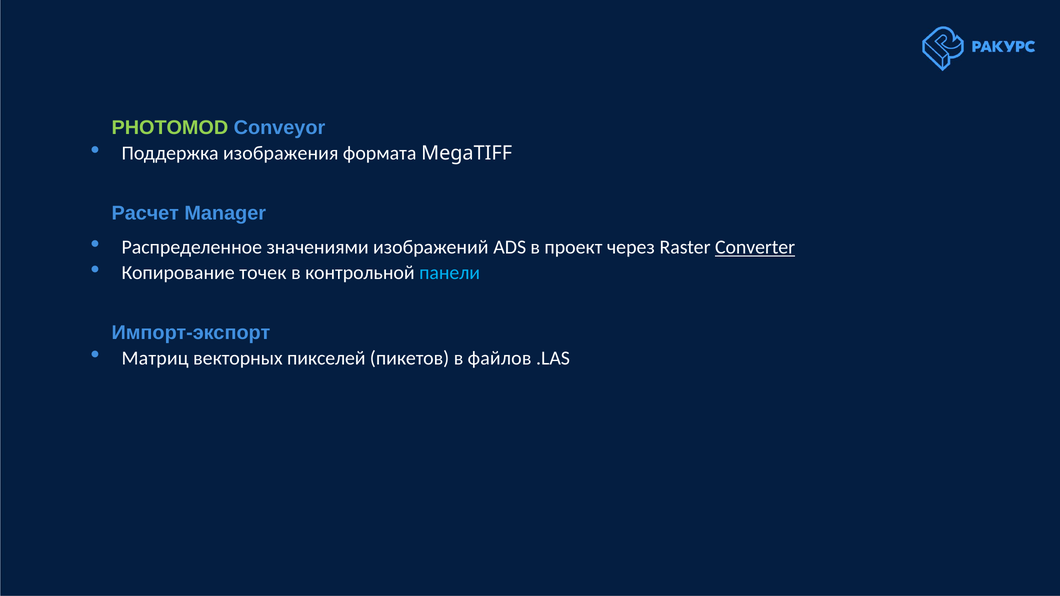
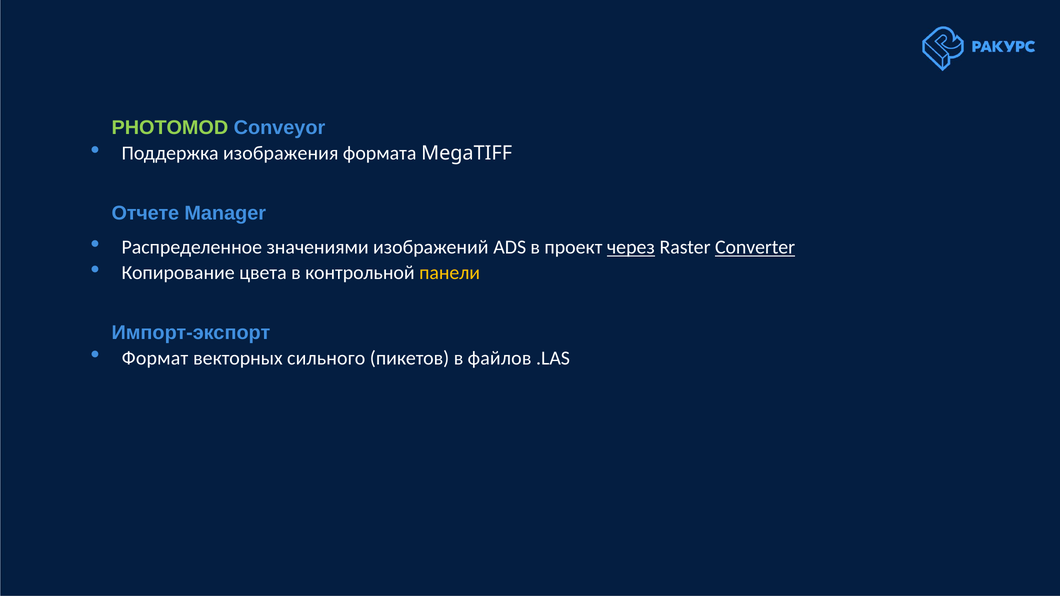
Расчет: Расчет -> Отчете (145, 213)
через underline: none -> present (631, 247)
точек: точек -> цвета (263, 273)
панели colour: light blue -> yellow (450, 273)
Матриц: Матриц -> Формат (155, 358)
пикселей: пикселей -> сильного (326, 358)
